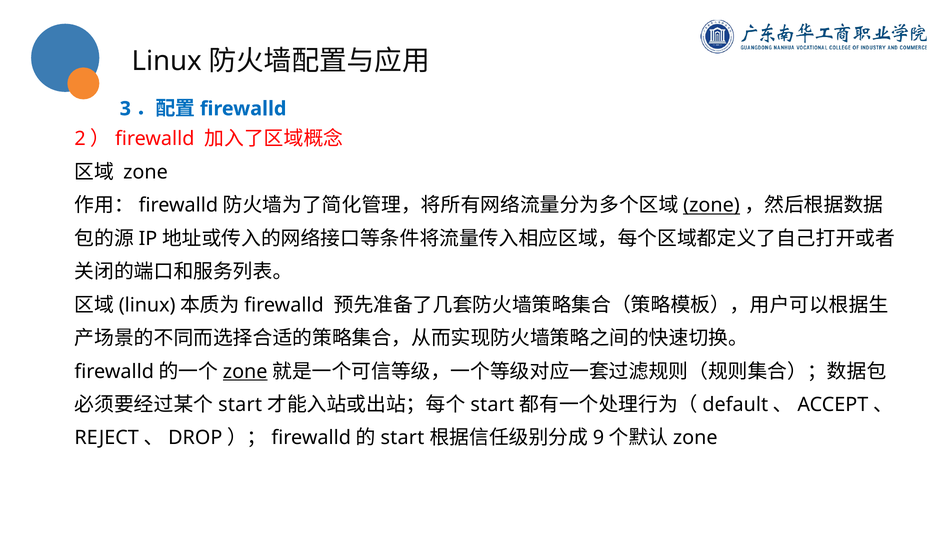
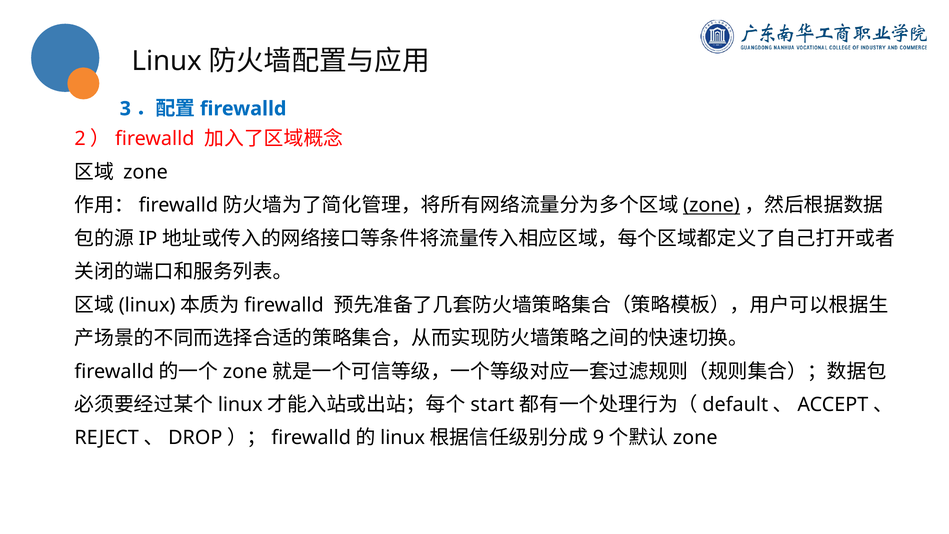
zone underline: present -> none (245, 371)
start: start -> linux (240, 405)
start: start -> linux (403, 438)
